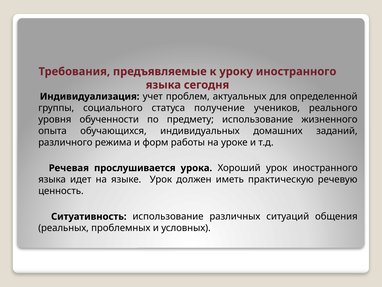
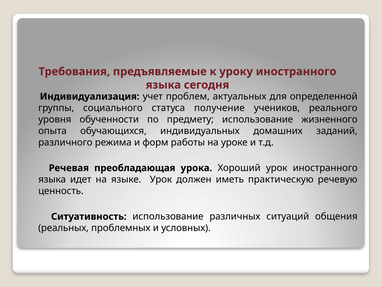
прослушивается: прослушивается -> преобладающая (135, 168)
